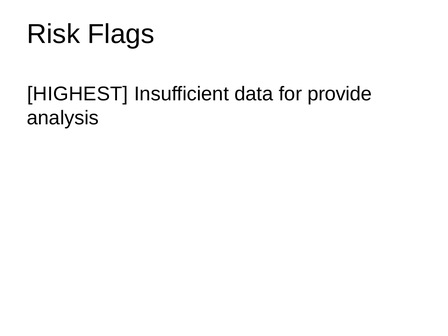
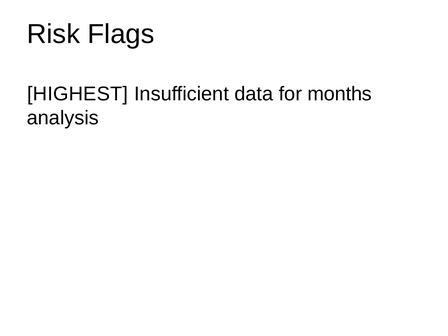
provide: provide -> months (340, 94)
